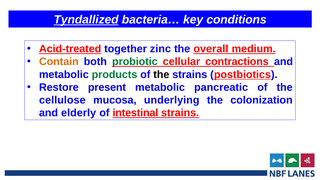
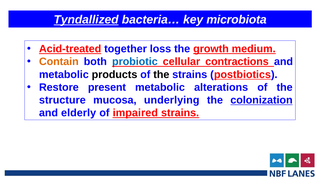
conditions: conditions -> microbiota (237, 20)
zinc: zinc -> loss (161, 49)
overall: overall -> growth (211, 49)
probiotic colour: green -> blue (135, 62)
products colour: green -> black (115, 75)
pancreatic: pancreatic -> alterations (221, 87)
cellulose: cellulose -> structure (62, 100)
colonization underline: none -> present (261, 100)
intestinal: intestinal -> impaired (135, 113)
